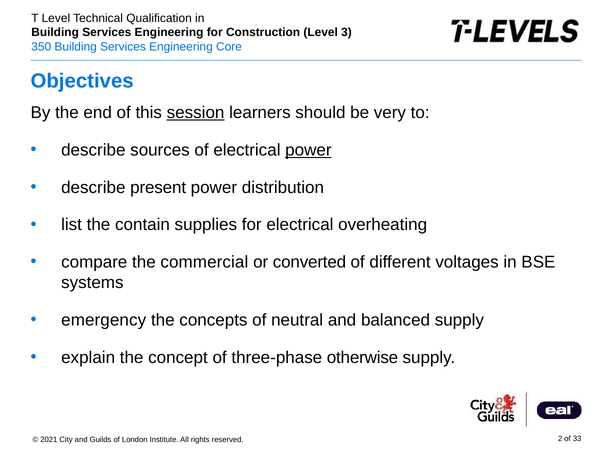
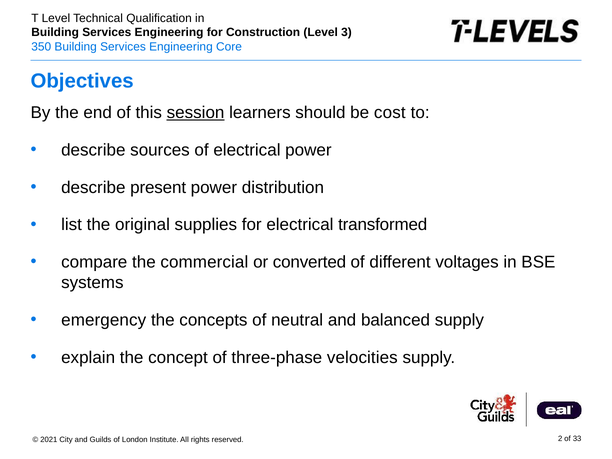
very: very -> cost (390, 113)
power underline: present -> none (308, 150)
contain: contain -> original (142, 225)
overheating: overheating -> transformed (383, 225)
otherwise: otherwise -> velocities (362, 358)
